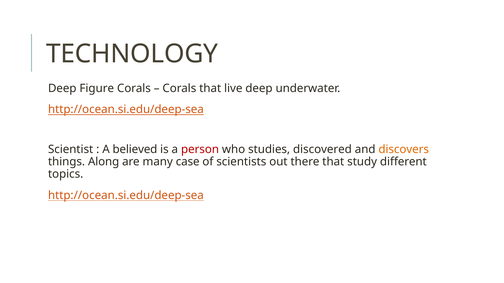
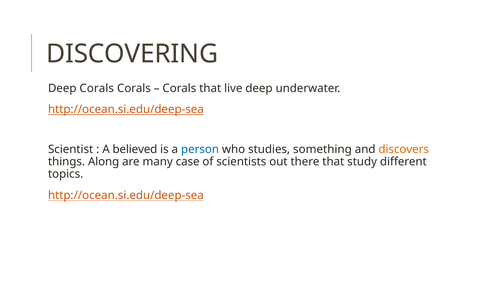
TECHNOLOGY: TECHNOLOGY -> DISCOVERING (132, 54)
Deep Figure: Figure -> Corals (97, 88)
person colour: red -> blue (200, 150)
discovered: discovered -> something (322, 150)
